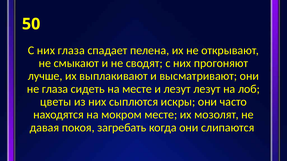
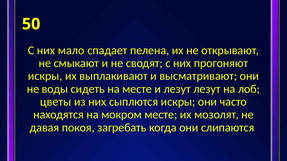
них глаза: глаза -> мало (71, 50)
лучше: лучше -> искры (45, 76)
не глаза: глаза -> воды (55, 89)
